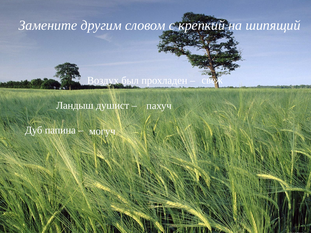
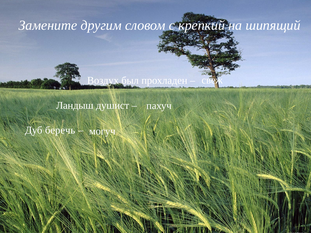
папина: папина -> беречь (60, 130)
